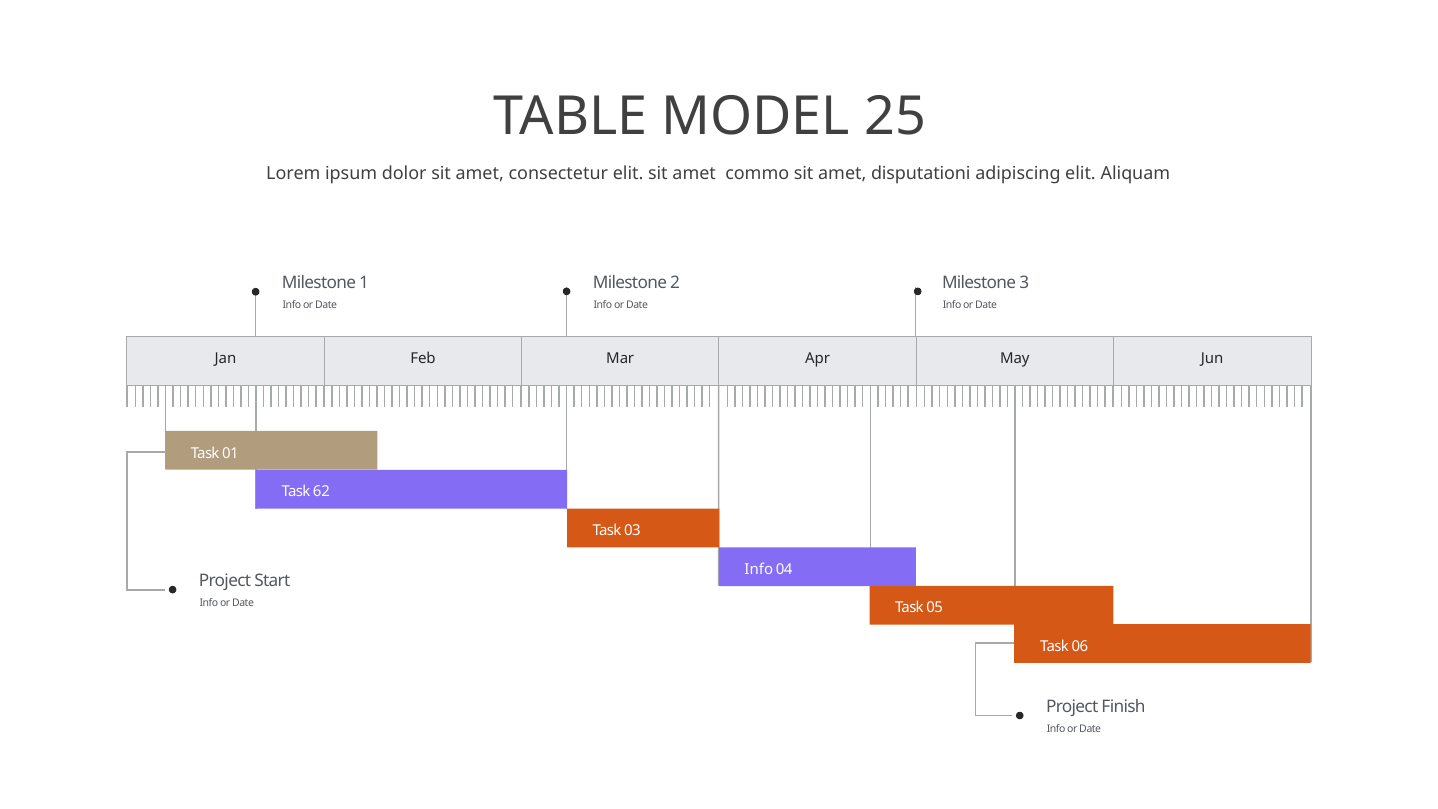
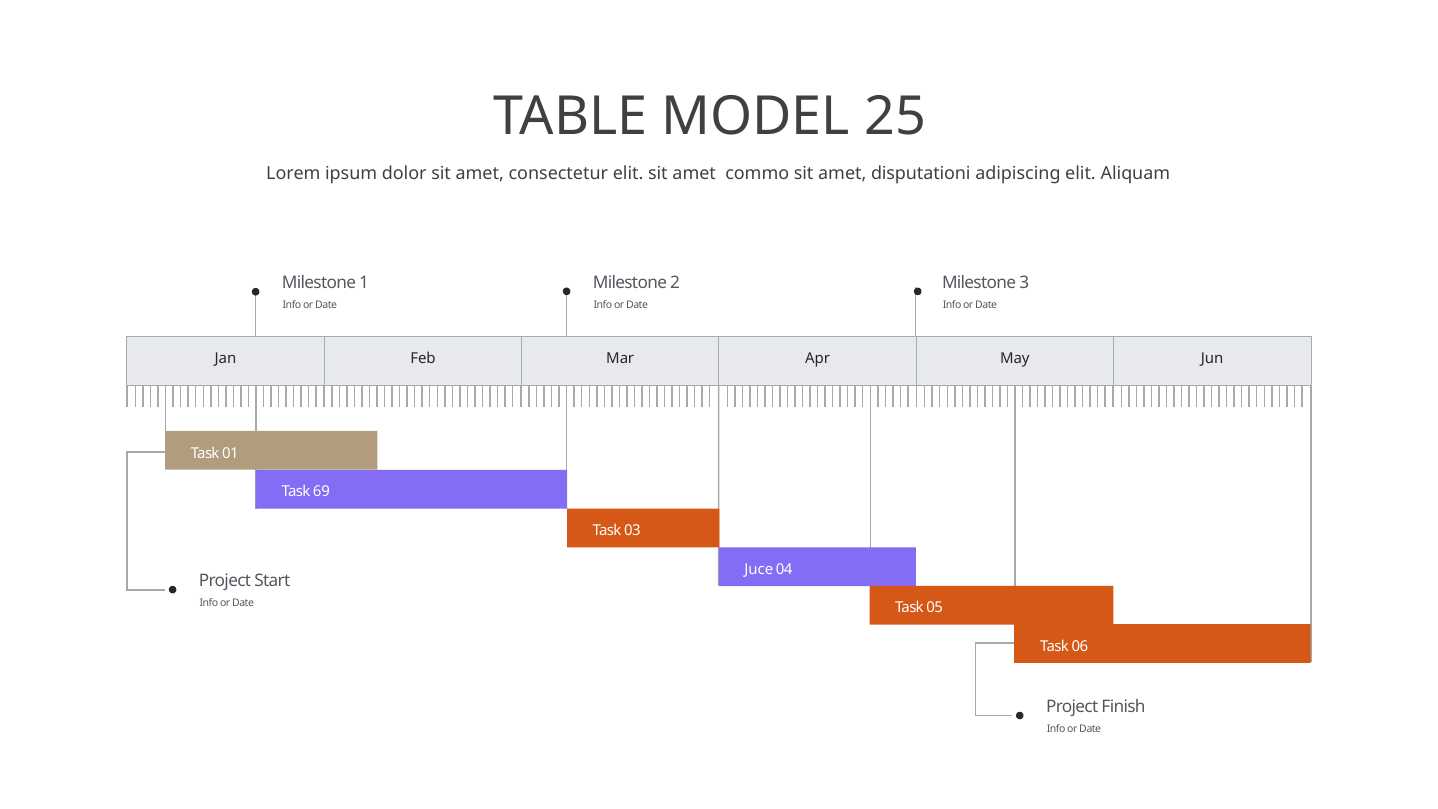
62: 62 -> 69 (321, 492)
Info: Info -> Juce (759, 570)
